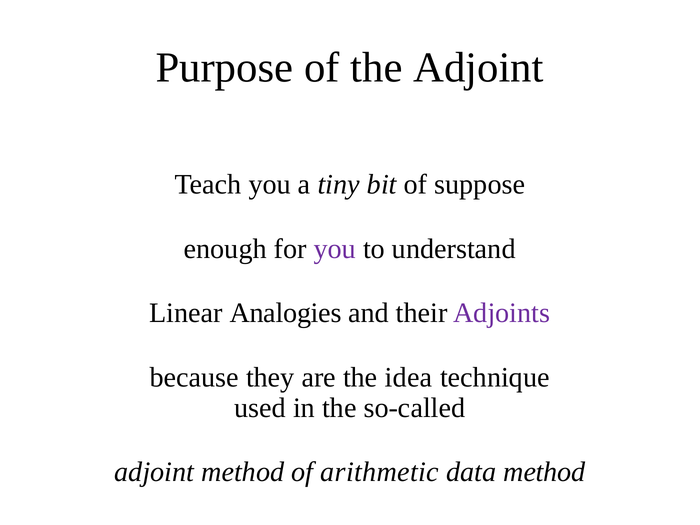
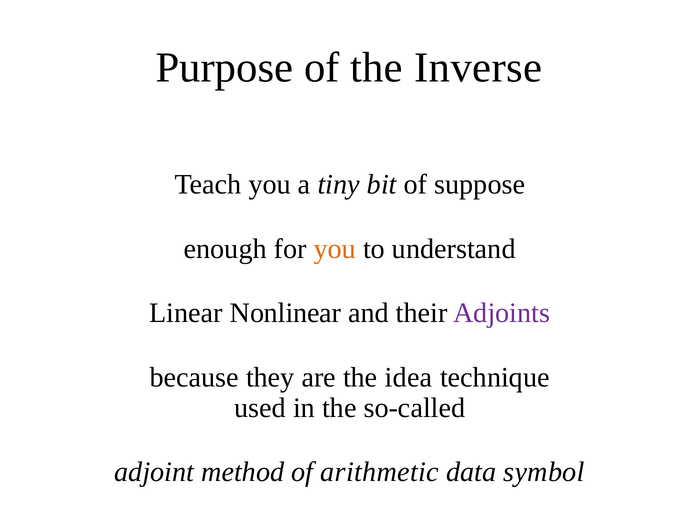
the Adjoint: Adjoint -> Inverse (478, 68)
you colour: purple -> orange (335, 249)
Analogies: Analogies -> Nonlinear (286, 313)
data method: method -> symbol (544, 472)
